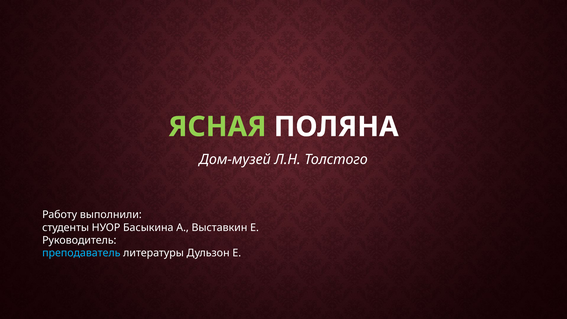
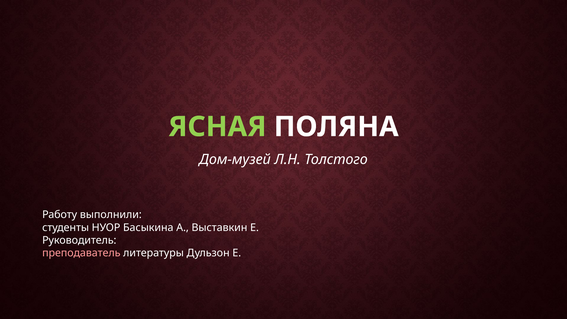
преподаватель colour: light blue -> pink (81, 253)
